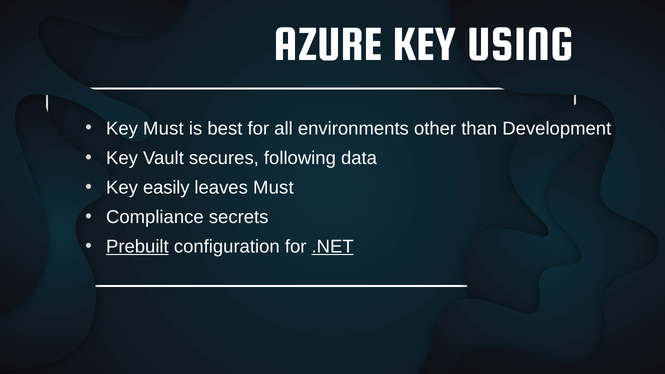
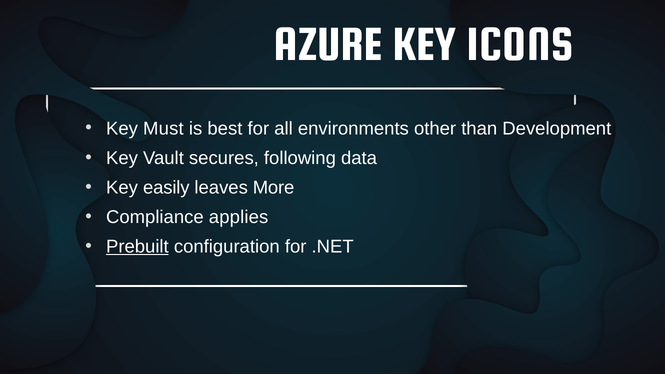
USING: USING -> ICONS (520, 44)
leaves Must: Must -> More (274, 188)
secrets: secrets -> applies (239, 217)
.NET underline: present -> none (333, 247)
